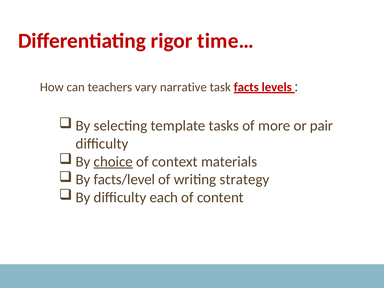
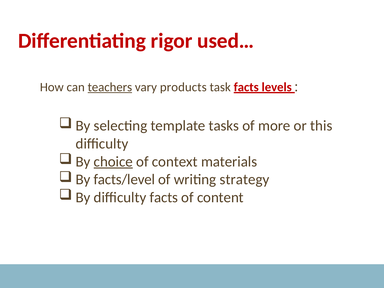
time…: time… -> used… (226, 41)
teachers underline: none -> present (110, 87)
narrative: narrative -> products (183, 87)
pair: pair -> this (321, 126)
difficulty each: each -> facts (164, 197)
